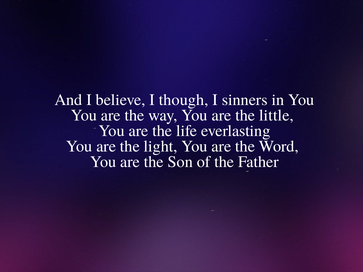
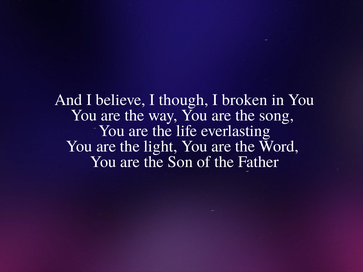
sinners: sinners -> broken (245, 100)
little: little -> song (276, 115)
